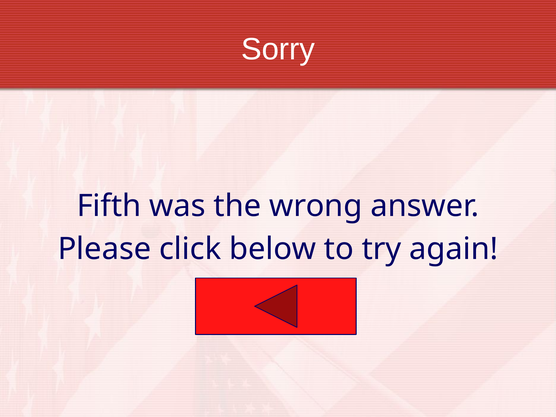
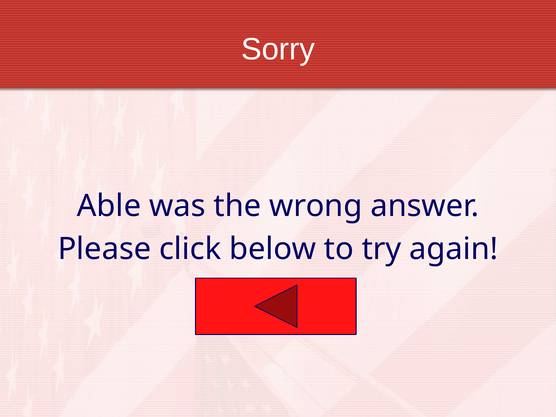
Fifth: Fifth -> Able (109, 206)
